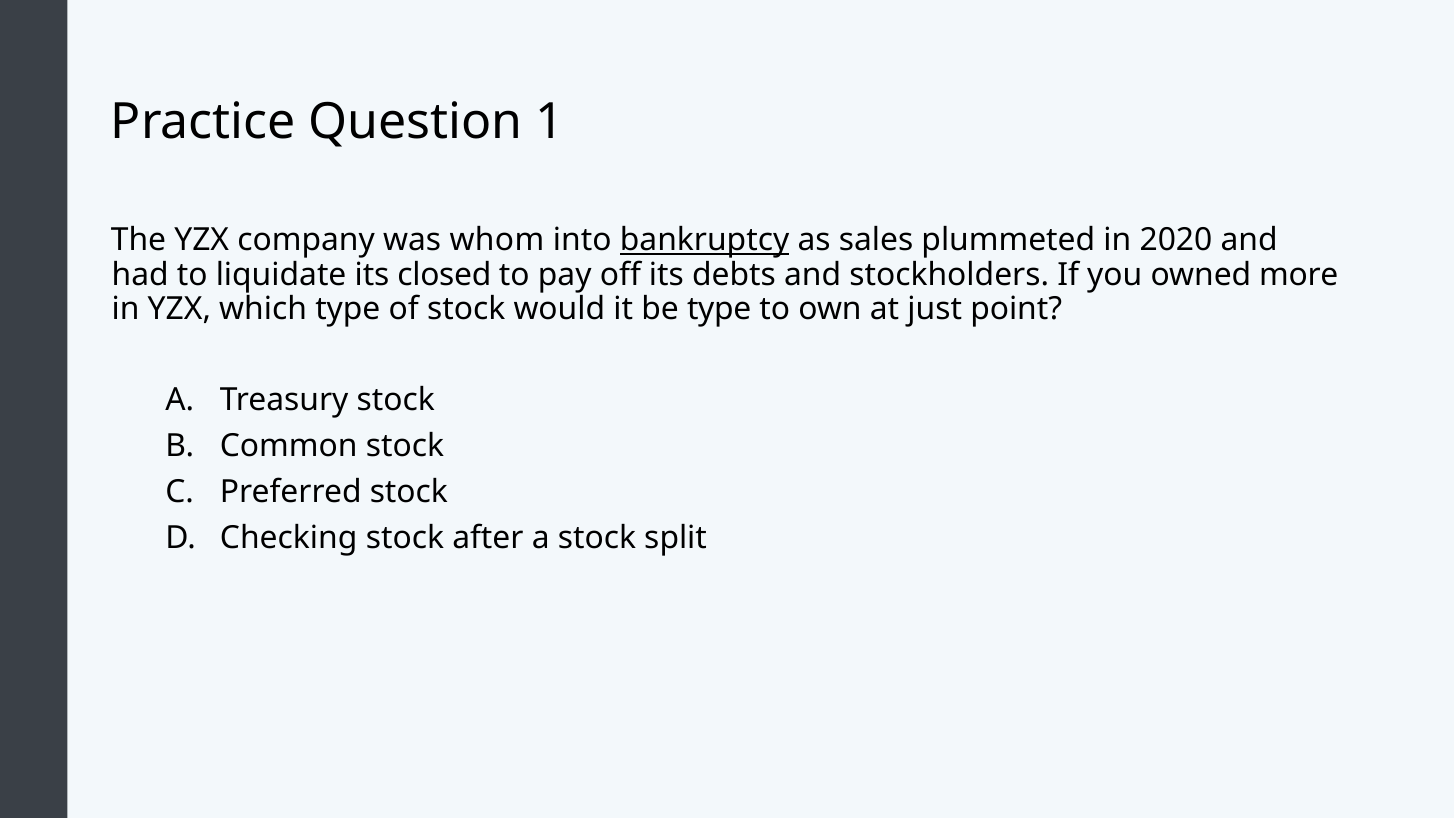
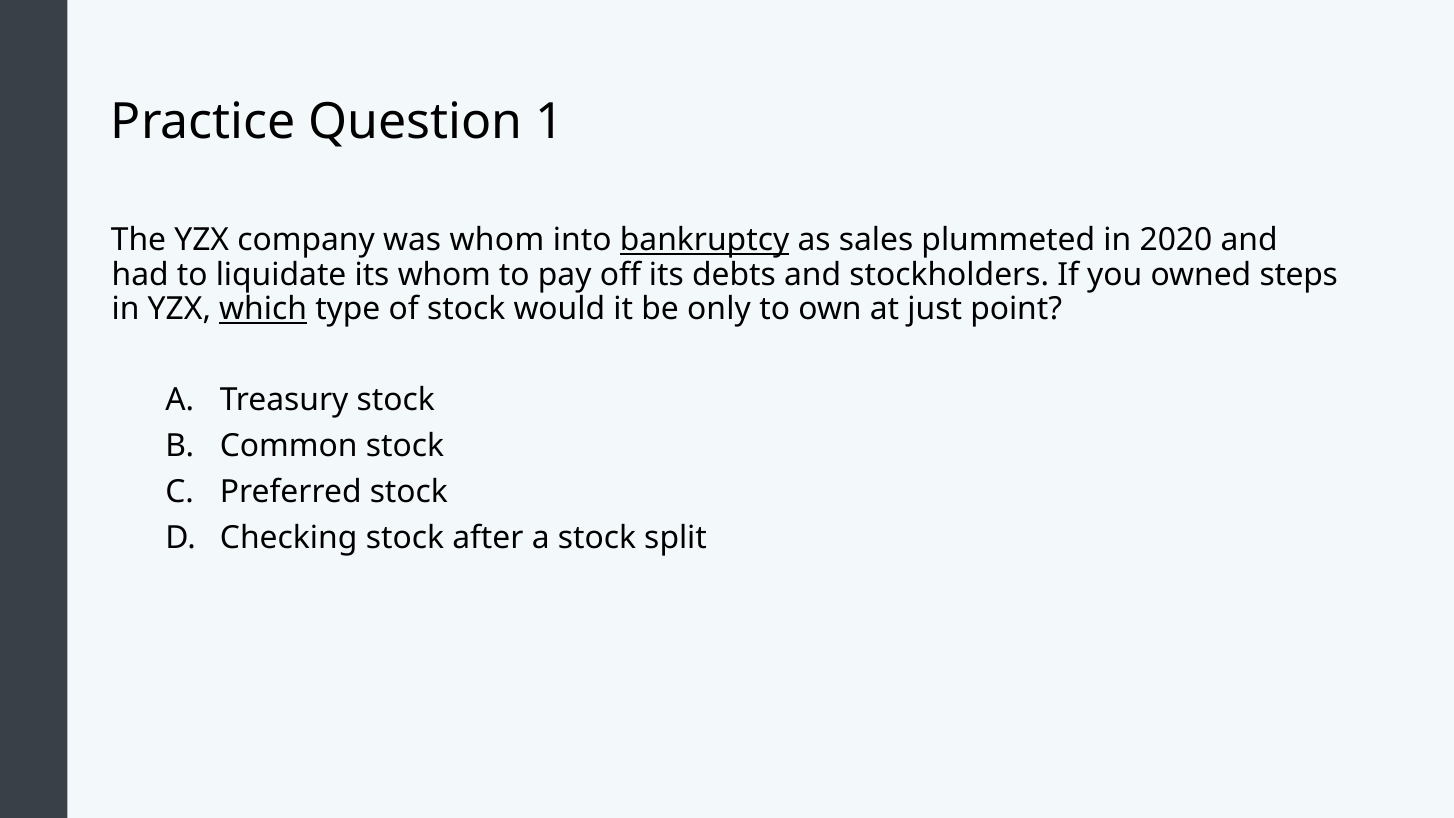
its closed: closed -> whom (444, 274)
more: more -> steps (1299, 274)
which underline: none -> present (263, 309)
be type: type -> only (719, 309)
